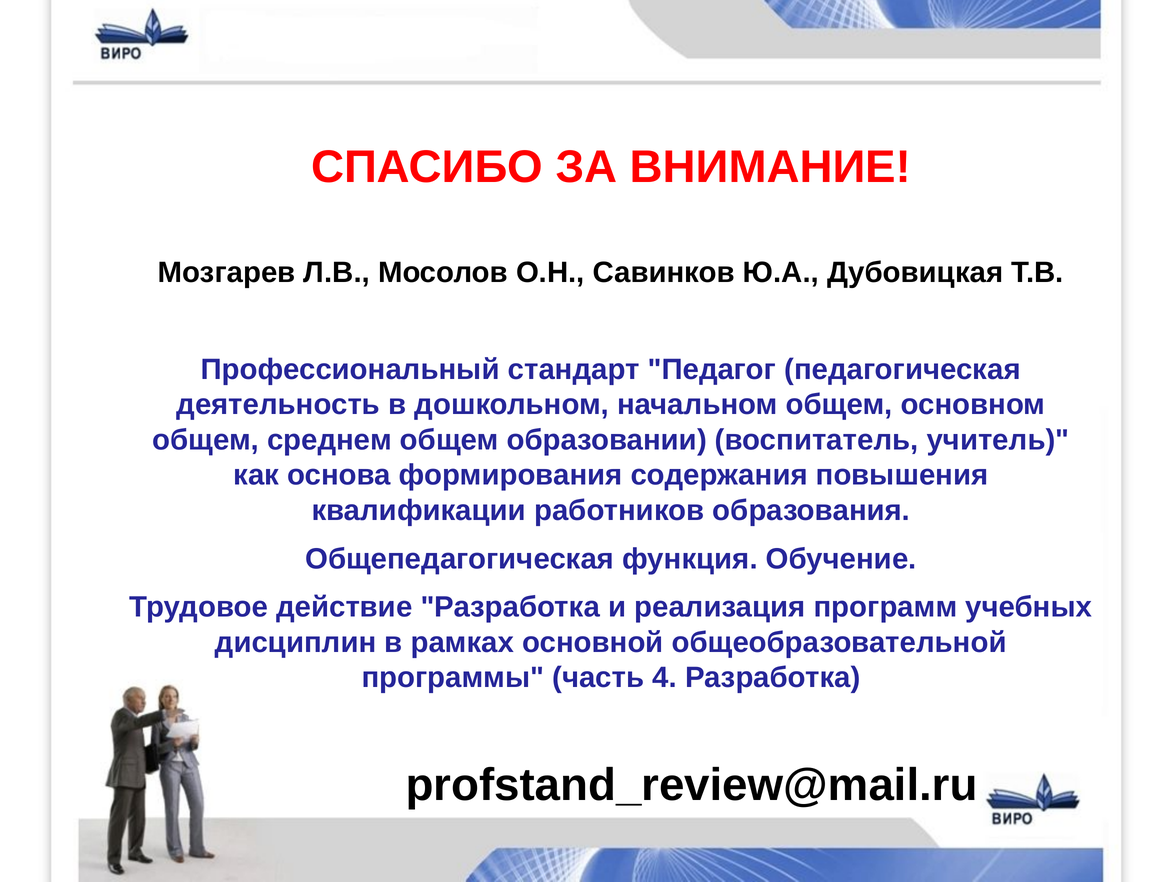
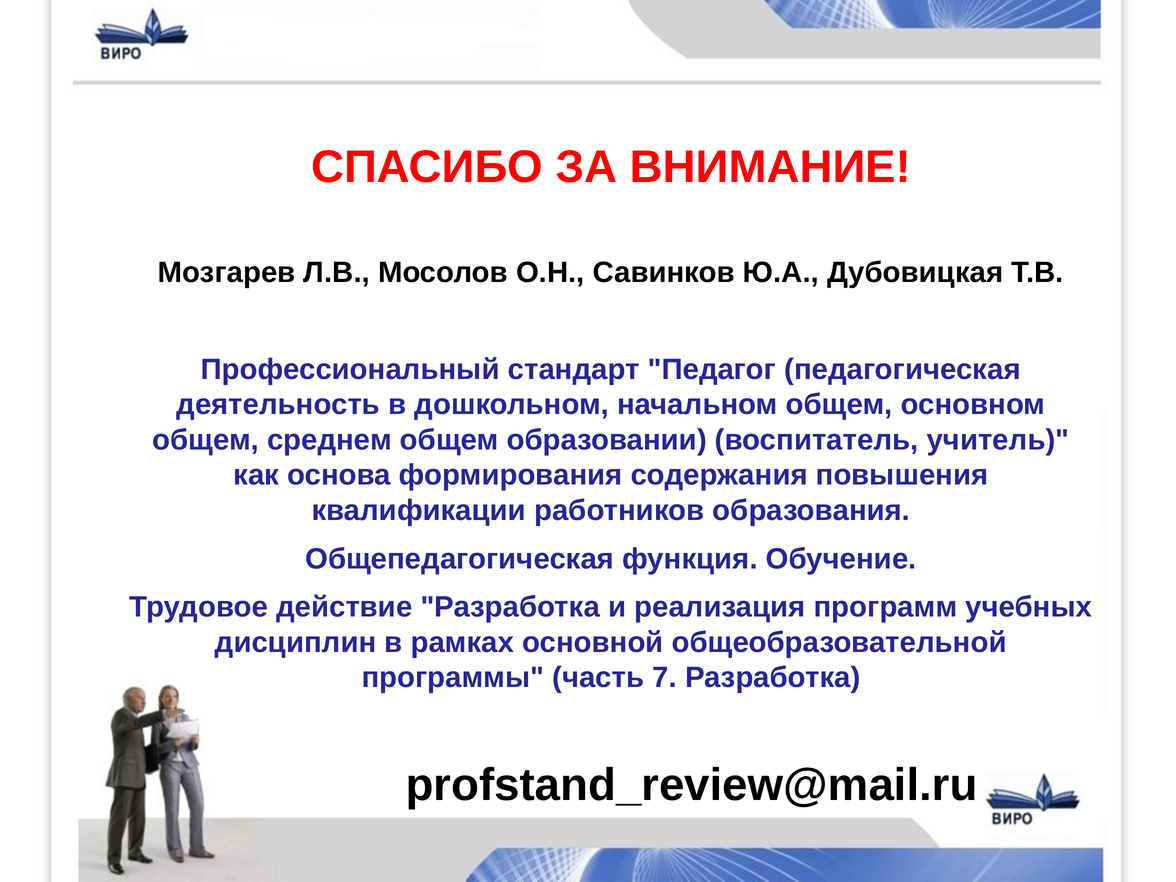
4: 4 -> 7 (665, 678)
